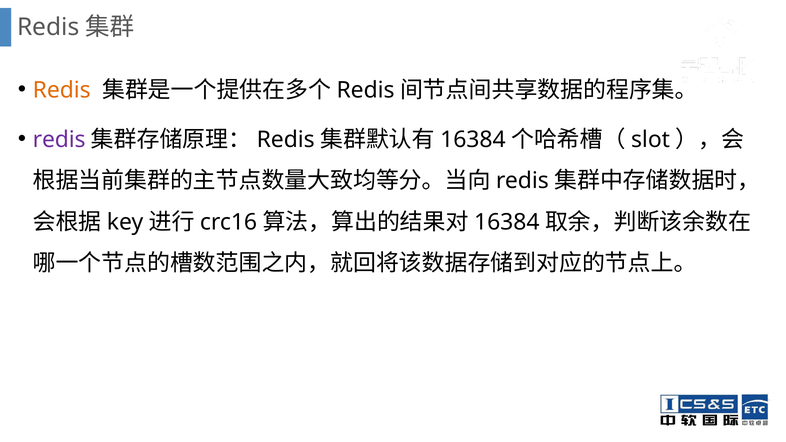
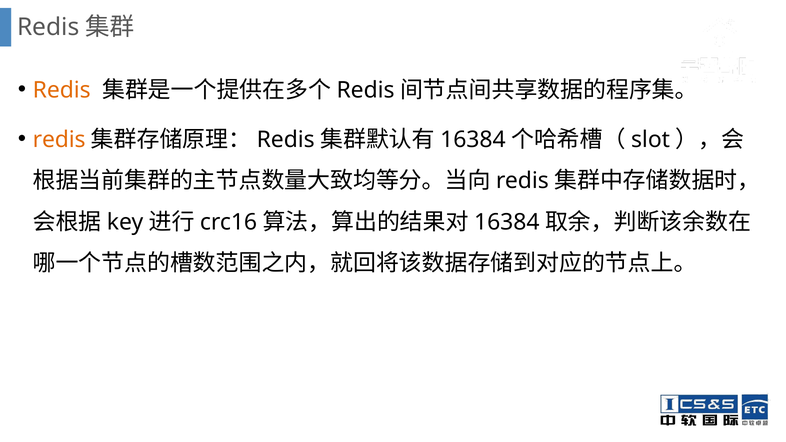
redis colour: purple -> orange (59, 140)
